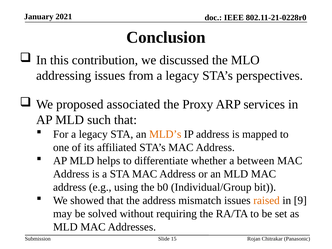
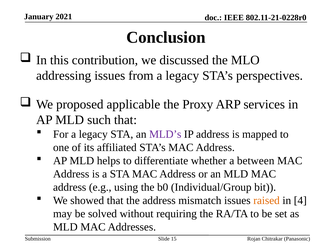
associated: associated -> applicable (133, 104)
MLD’s colour: orange -> purple (165, 134)
9: 9 -> 4 (300, 201)
